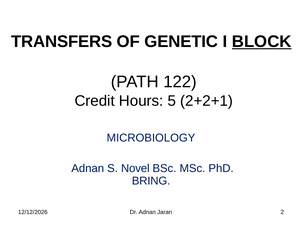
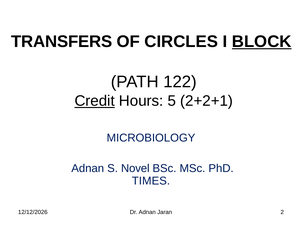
GENETIC: GENETIC -> CIRCLES (181, 41)
Credit underline: none -> present (95, 101)
BRING: BRING -> TIMES (151, 180)
